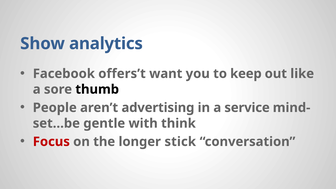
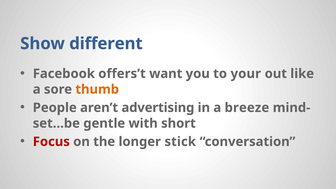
analytics: analytics -> different (106, 44)
keep: keep -> your (246, 74)
thumb colour: black -> orange (97, 89)
service: service -> breeze (247, 108)
think: think -> short (178, 123)
